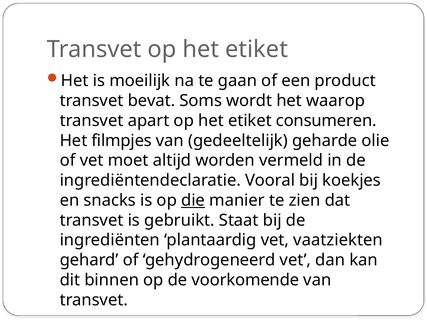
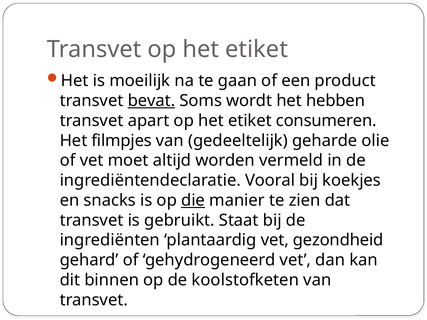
bevat underline: none -> present (151, 101)
waarop: waarop -> hebben (336, 101)
vaatziekten: vaatziekten -> gezondheid (338, 240)
voorkomende: voorkomende -> koolstofketen (245, 280)
